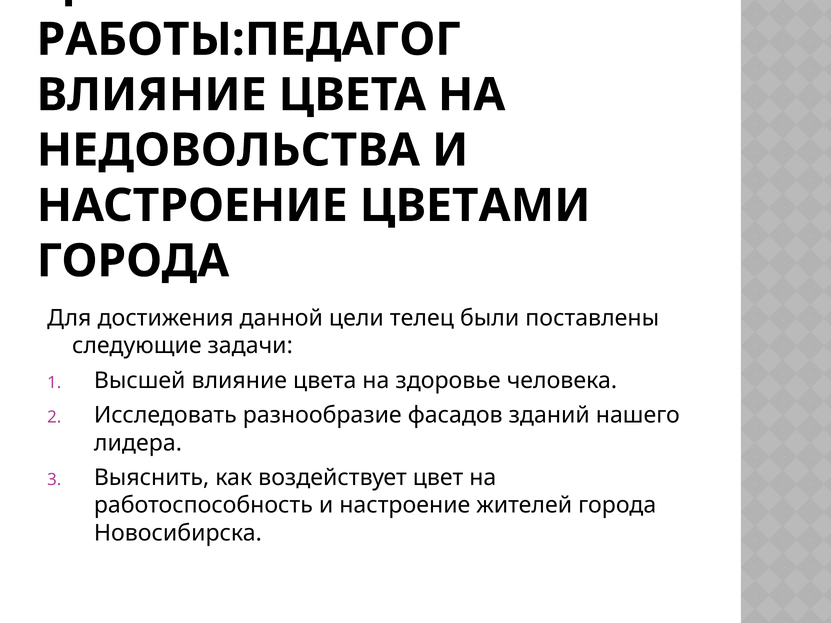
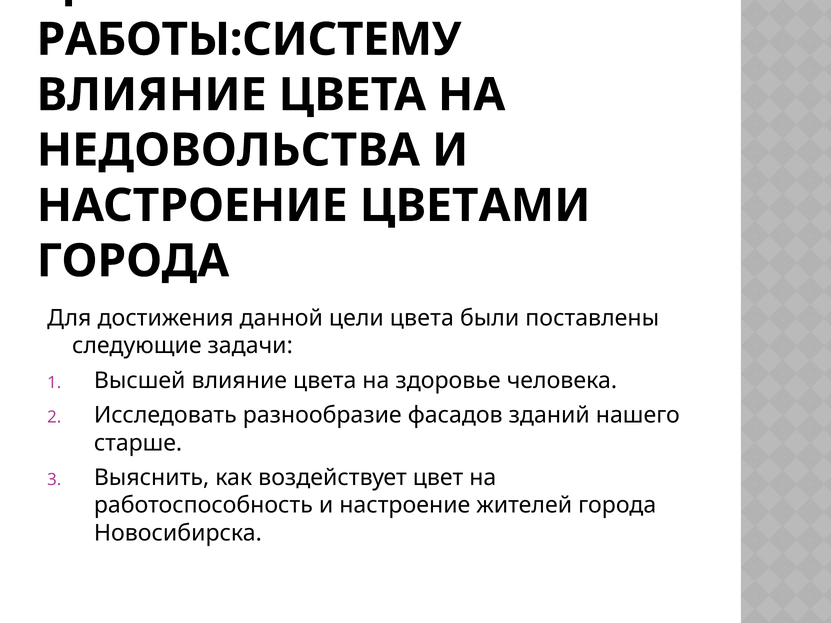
РАБОТЫ:ПЕДАГОГ: РАБОТЫ:ПЕДАГОГ -> РАБОТЫ:СИСТЕМУ (249, 40)
цели телец: телец -> цвета (422, 318)
лидера: лидера -> старше (138, 443)
